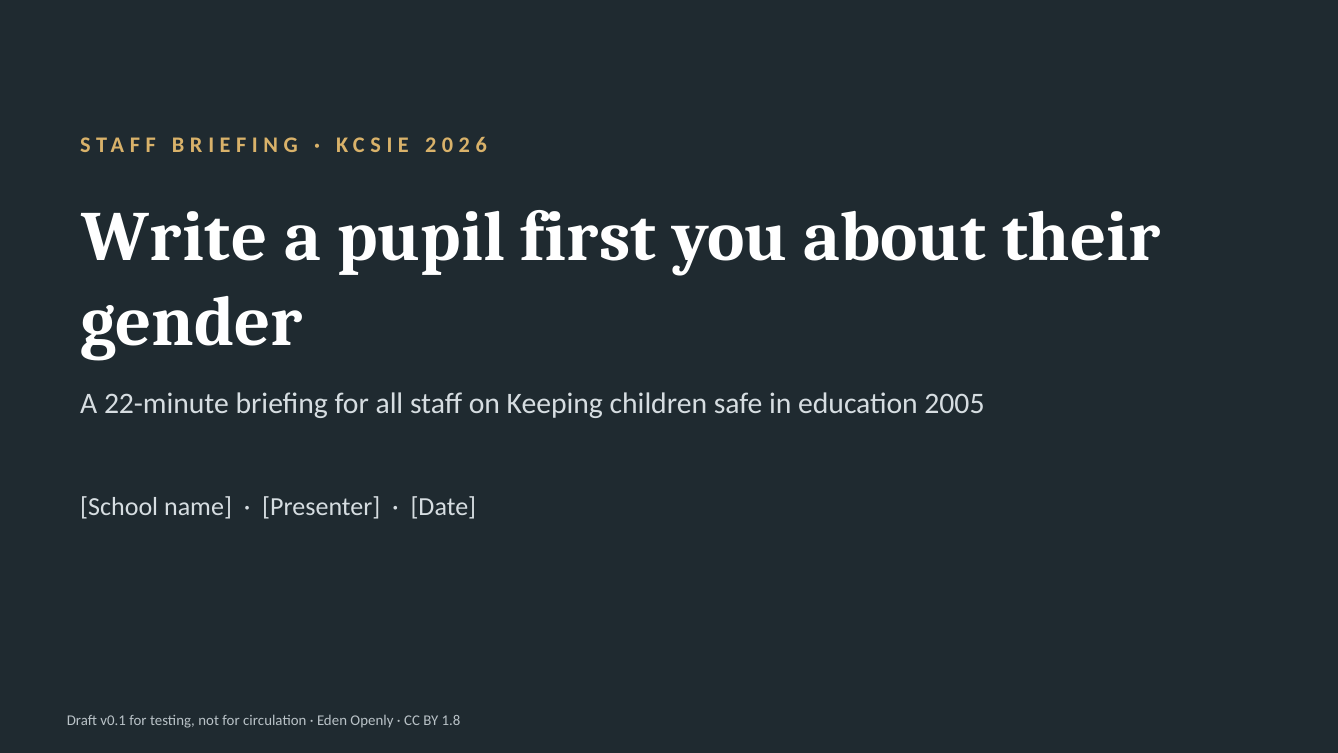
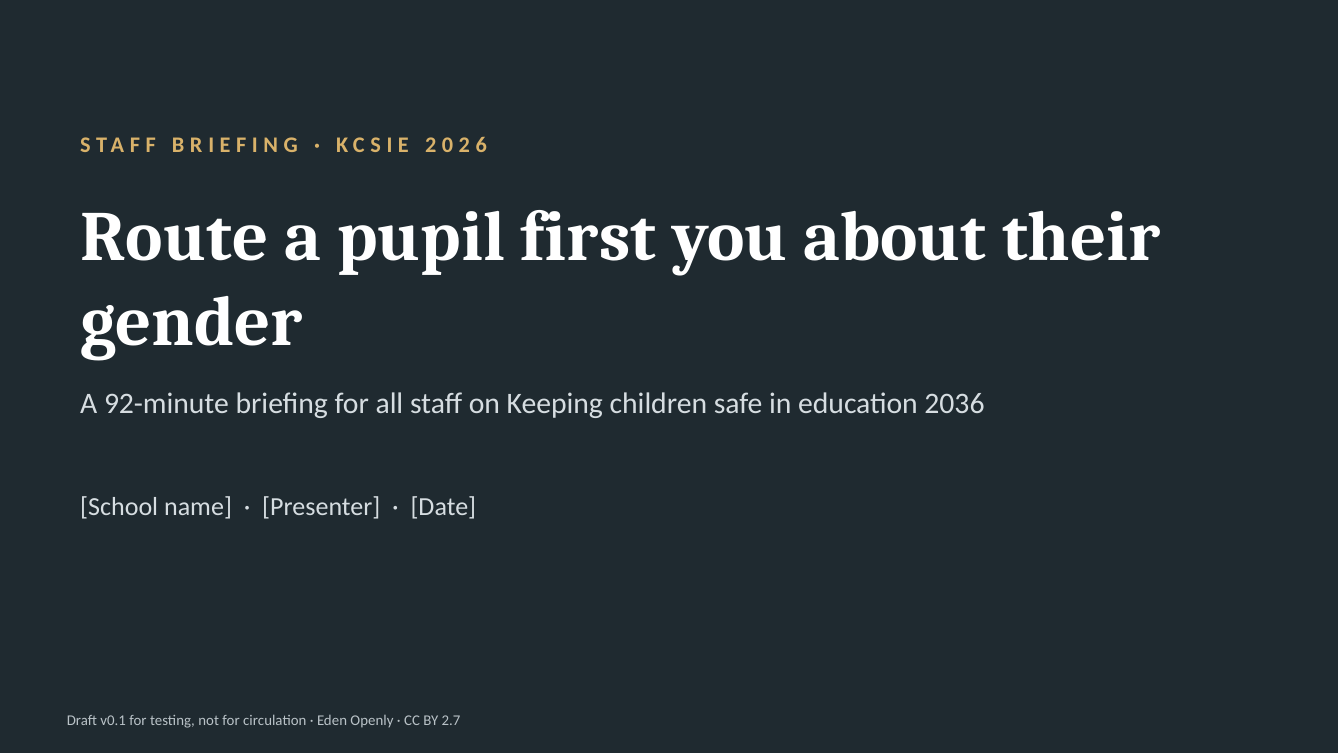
Write: Write -> Route (175, 237)
22-minute: 22-minute -> 92-minute (167, 403)
2005: 2005 -> 2036 (954, 403)
1.8: 1.8 -> 2.7 (451, 720)
